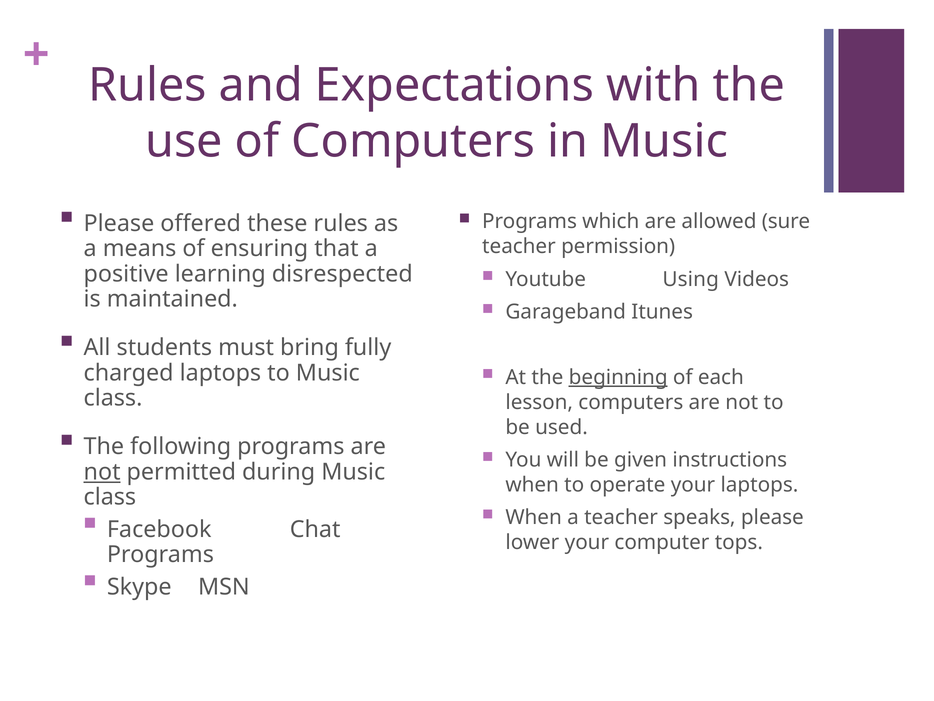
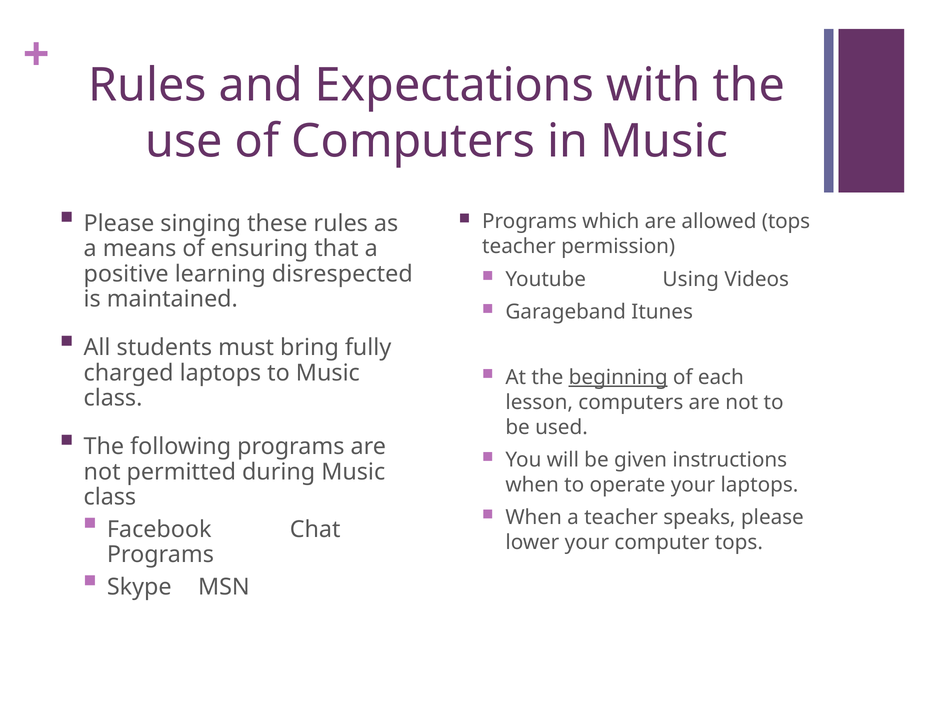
offered: offered -> singing (201, 223)
allowed sure: sure -> tops (786, 221)
not underline: present -> none (102, 472)
